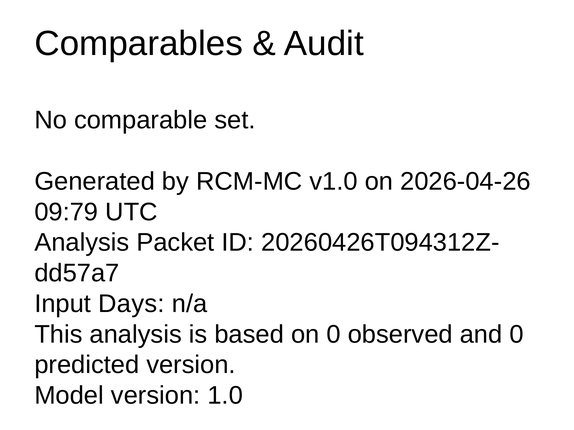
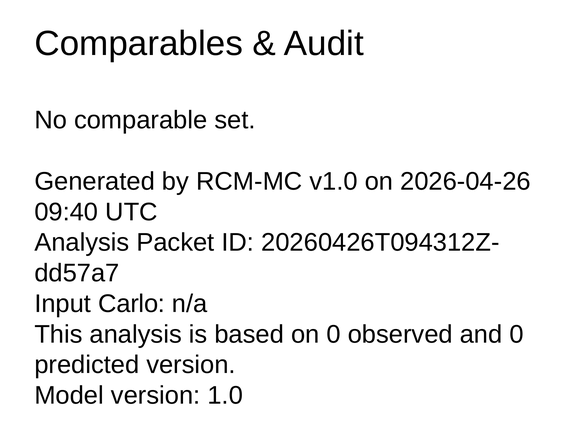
09:79: 09:79 -> 09:40 (66, 212)
Days: Days -> Carlo (132, 304)
